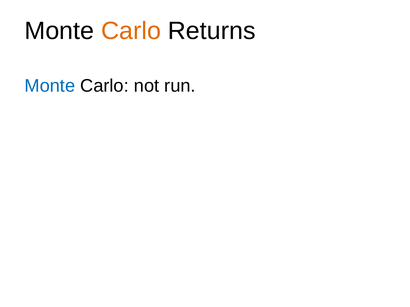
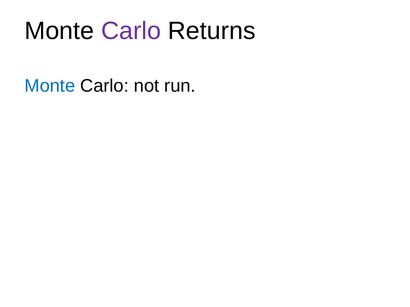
Carlo colour: orange -> purple (131, 31)
